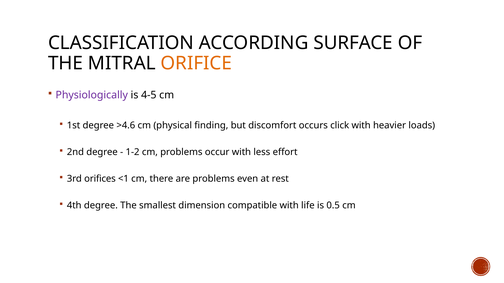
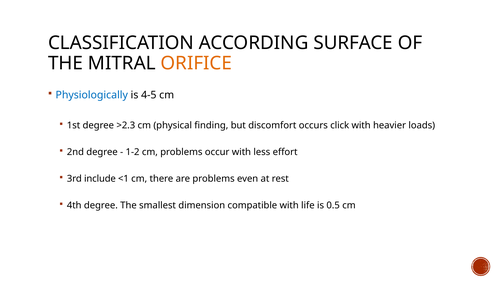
Physiologically colour: purple -> blue (92, 95)
>4.6: >4.6 -> >2.3 (126, 126)
orifices: orifices -> include (100, 179)
